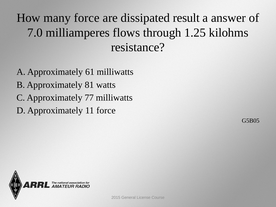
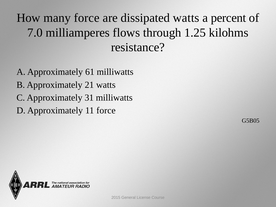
dissipated result: result -> watts (186, 18)
answer: answer -> percent (228, 18)
81: 81 -> 21 (89, 85)
77: 77 -> 31 (89, 98)
